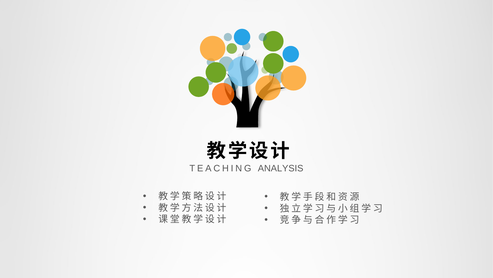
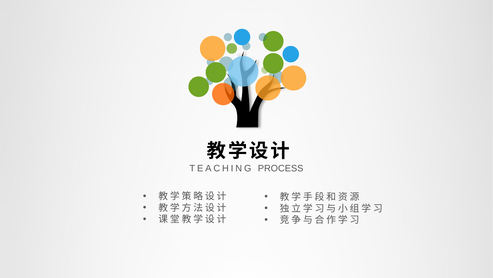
ANALYSIS: ANALYSIS -> PROCESS (281, 168)
